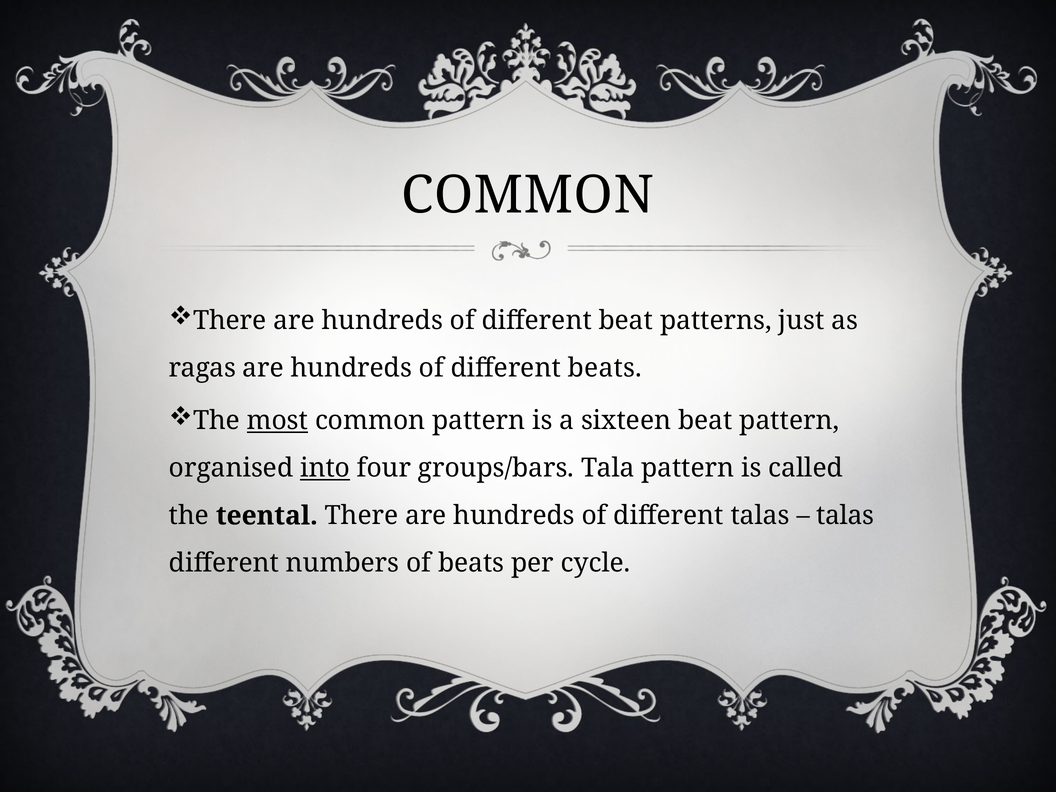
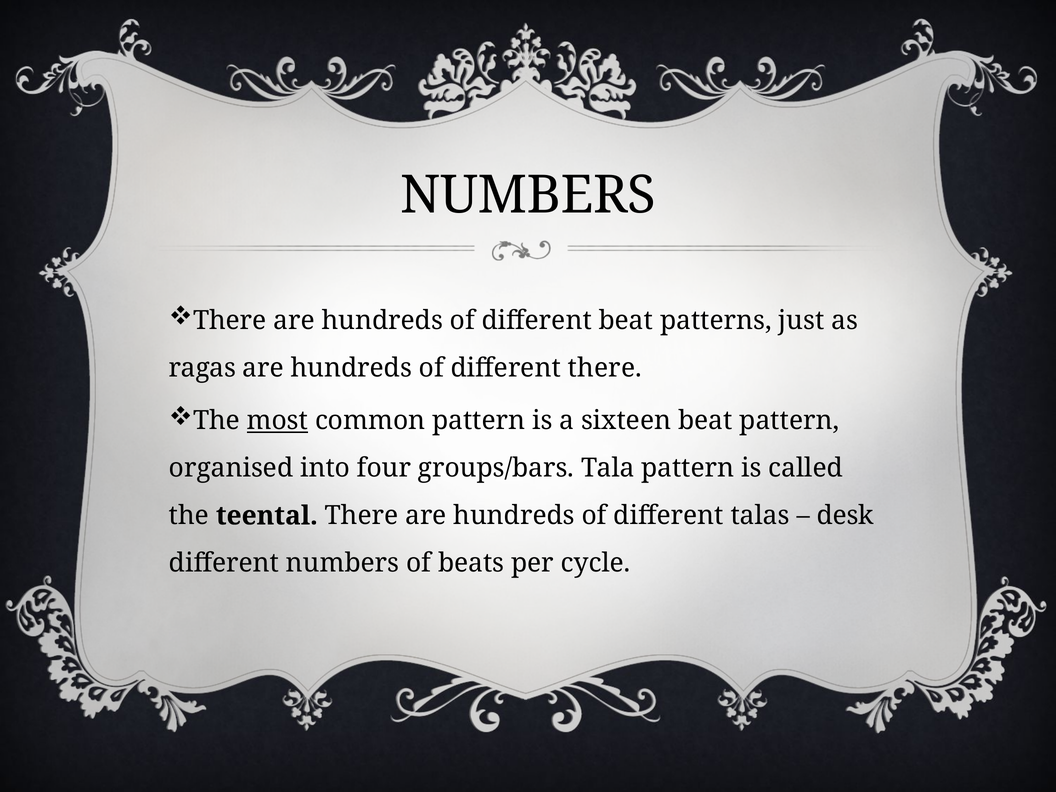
COMMON: COMMON -> NUMBERS (528, 195)
different beats: beats -> there (605, 368)
into underline: present -> none (325, 468)
talas: talas -> desk (845, 516)
